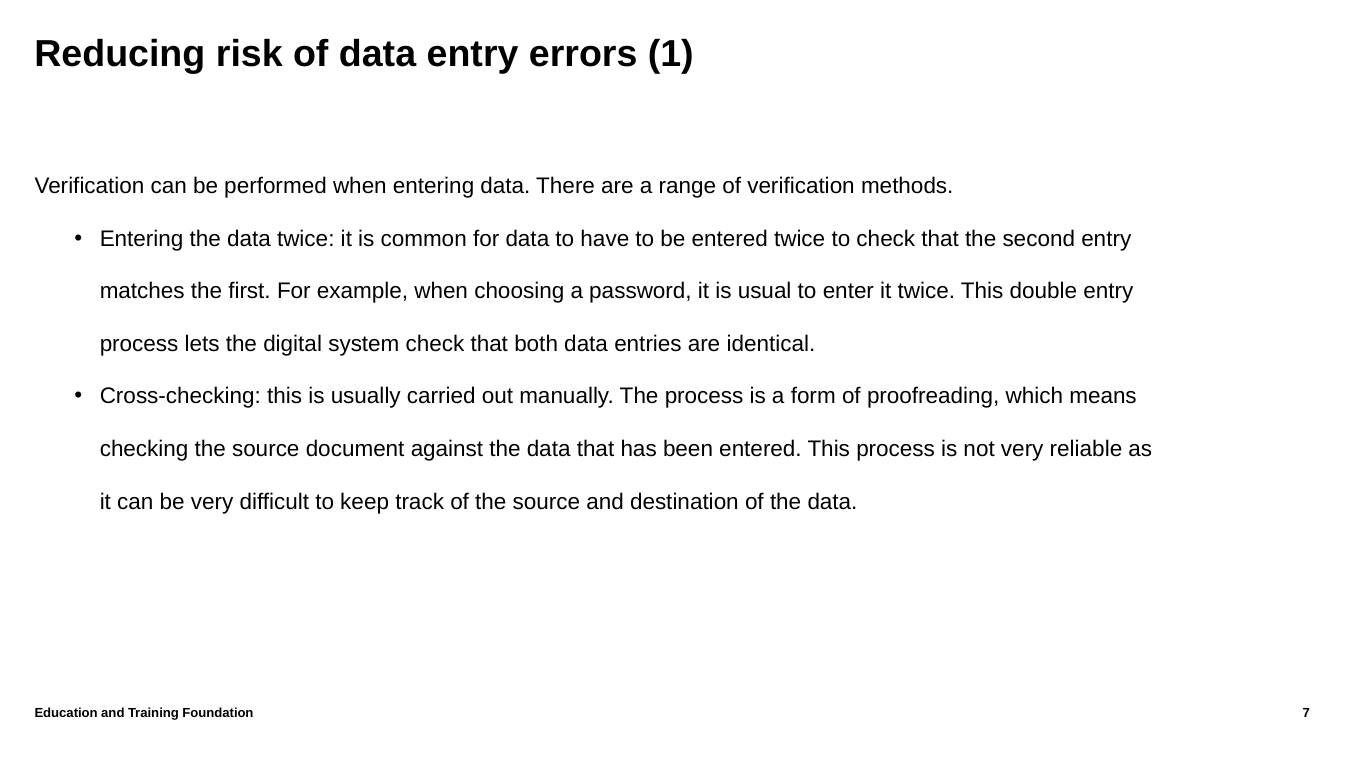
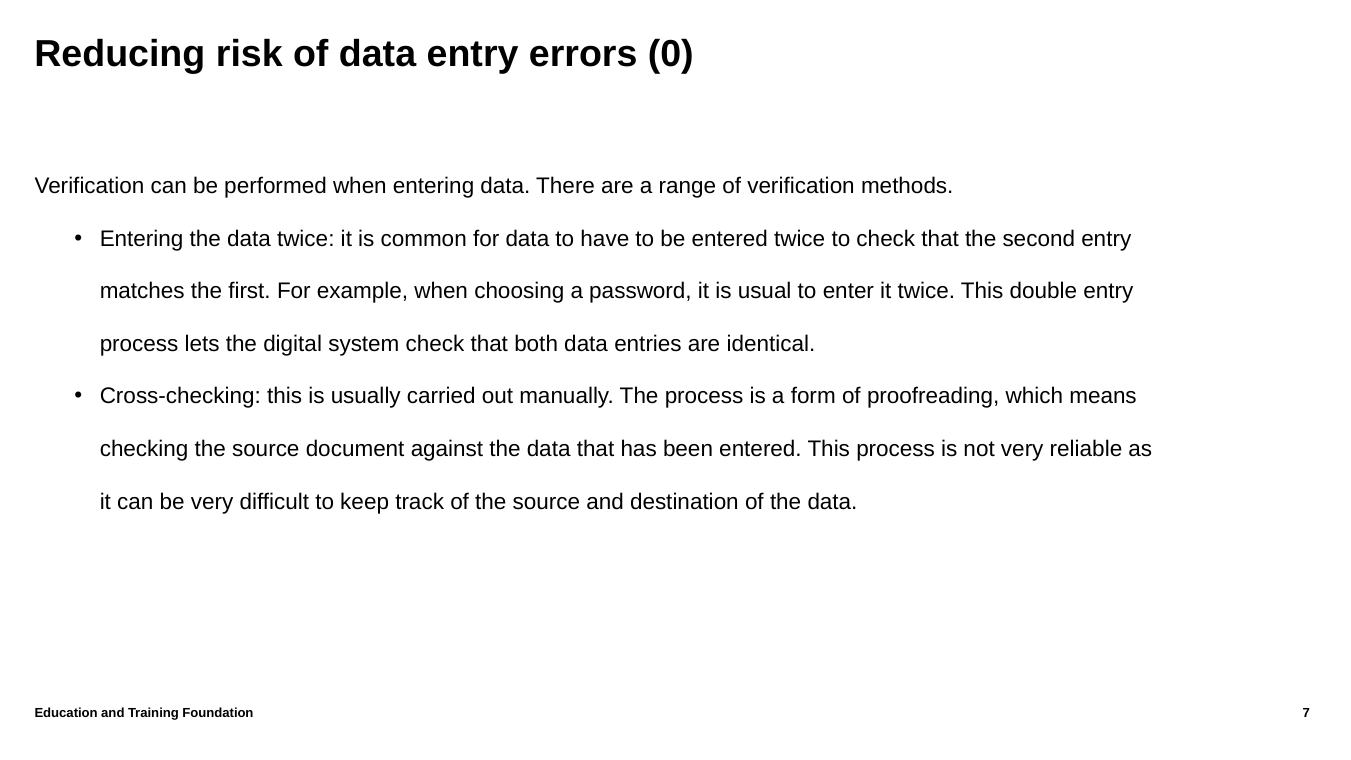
1: 1 -> 0 (671, 55)
